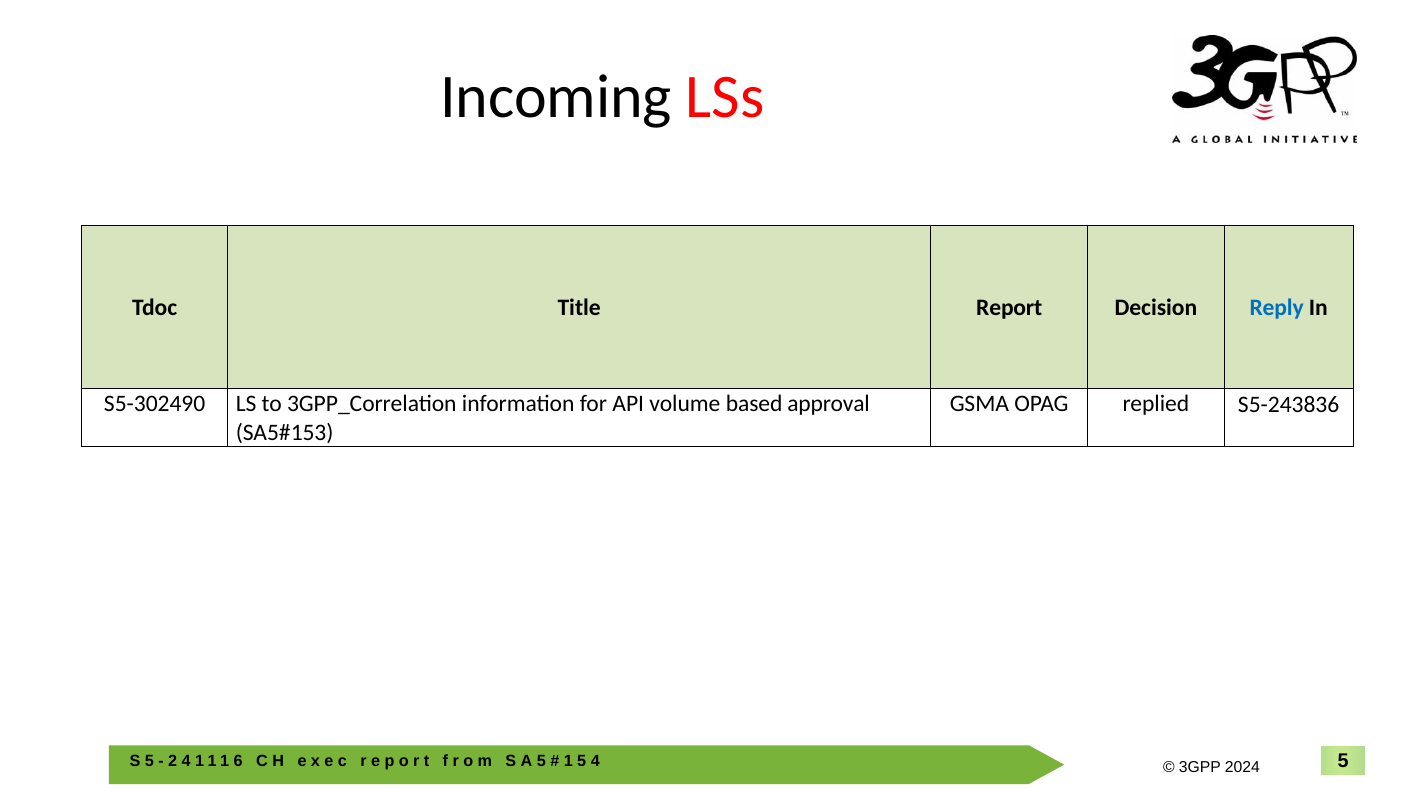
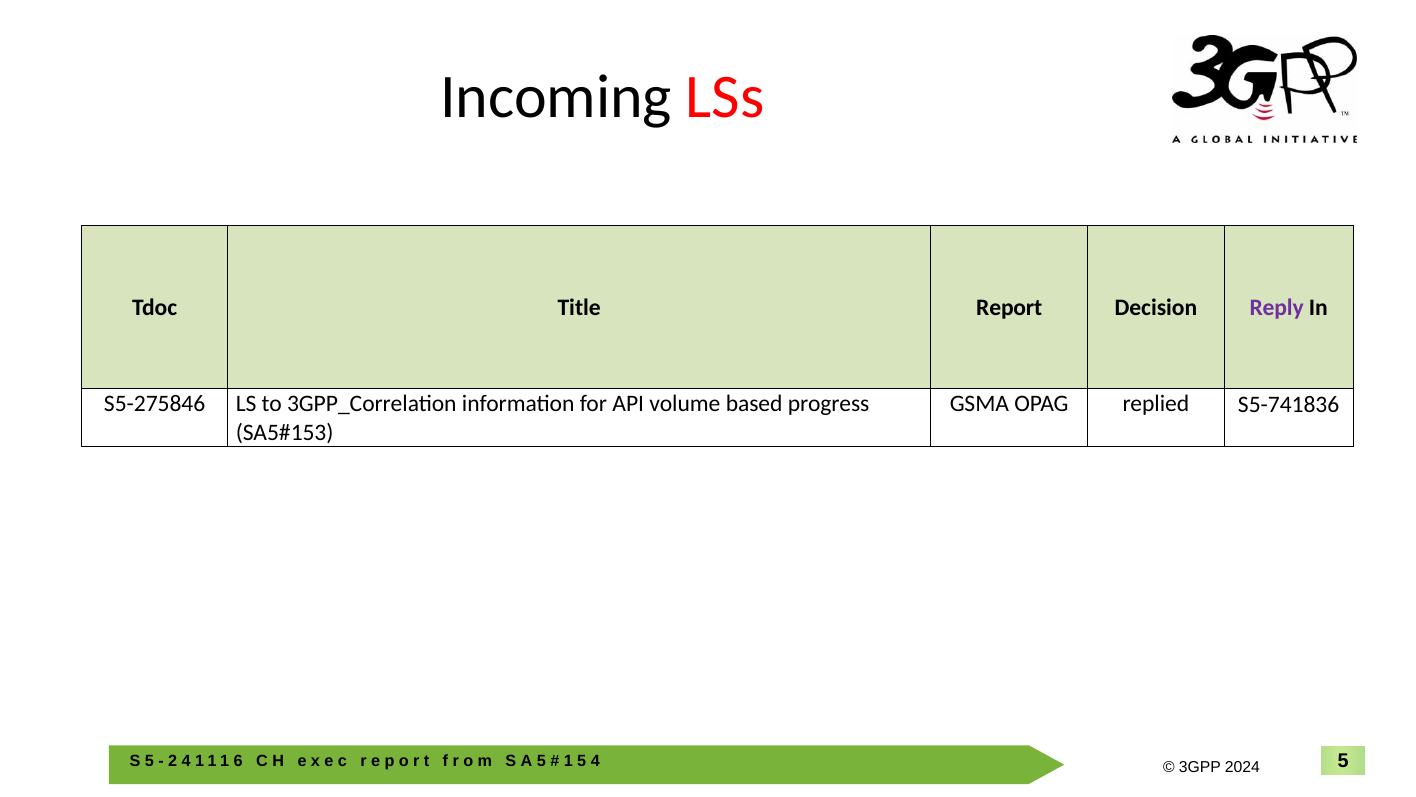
Reply colour: blue -> purple (1277, 307)
S5-302490: S5-302490 -> S5-275846 (155, 403)
approval: approval -> progress (829, 403)
S5-243836: S5-243836 -> S5-741836 (1289, 404)
